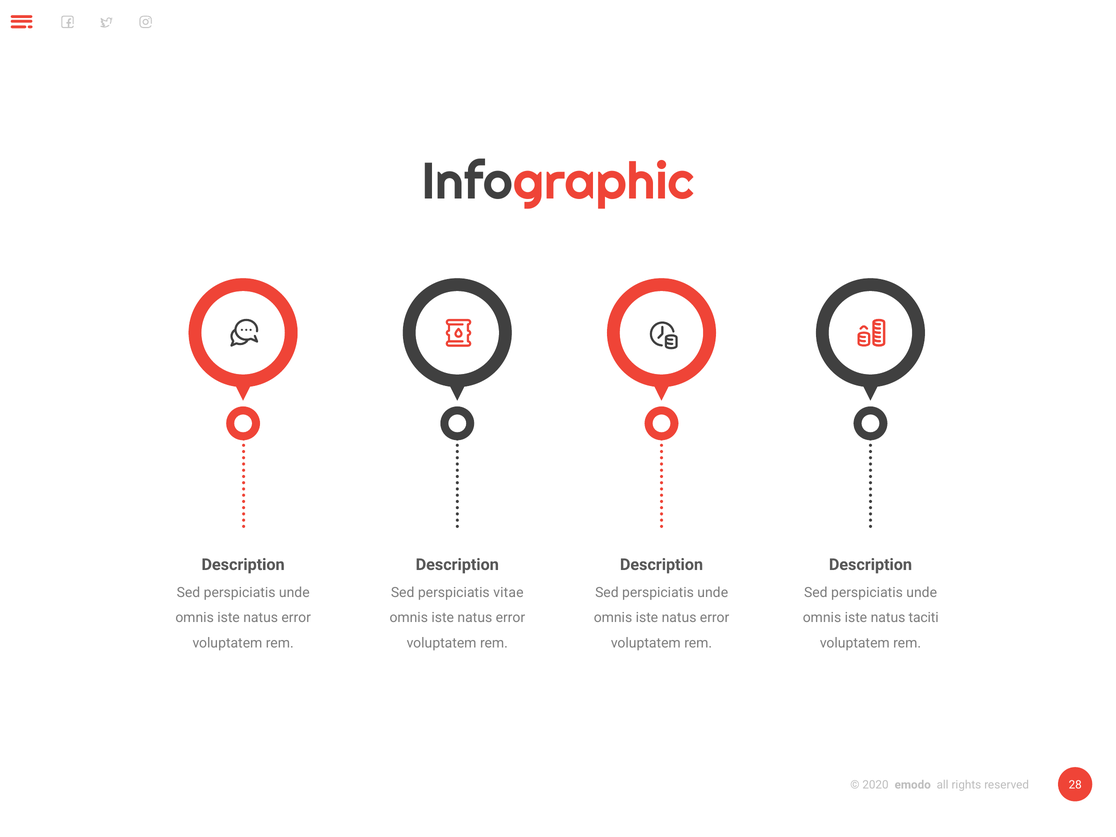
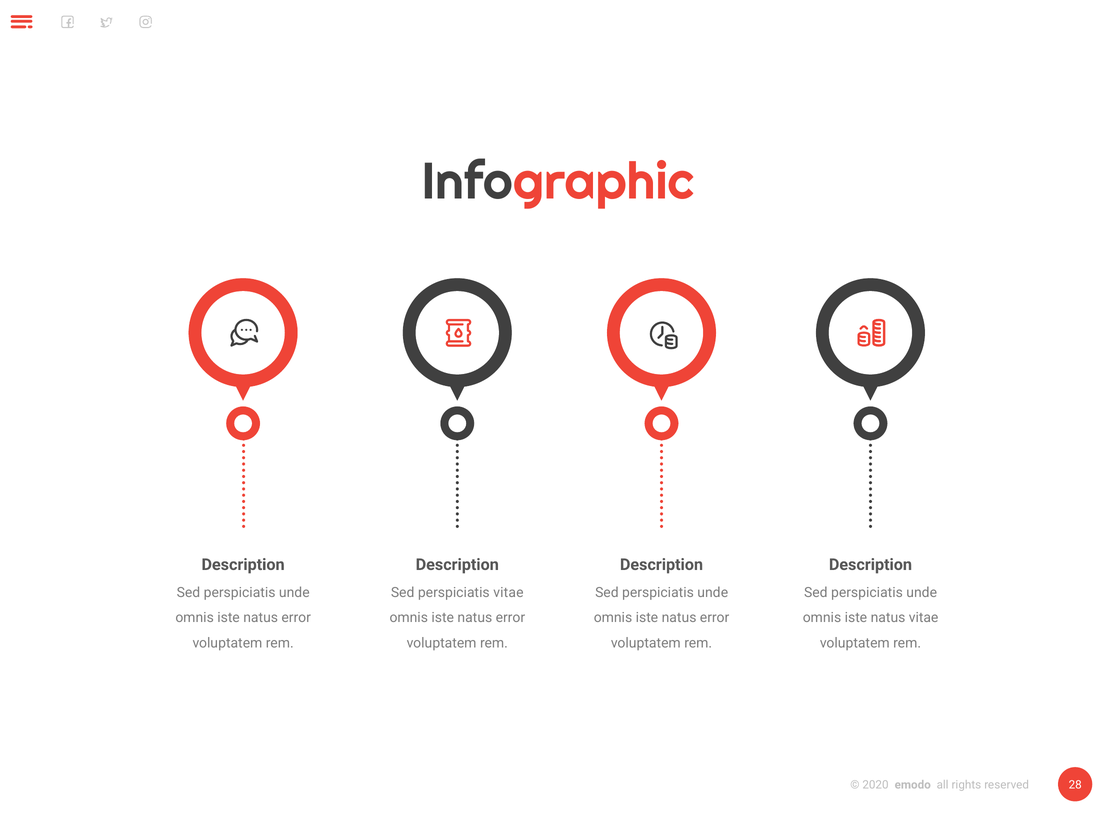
natus taciti: taciti -> vitae (924, 618)
